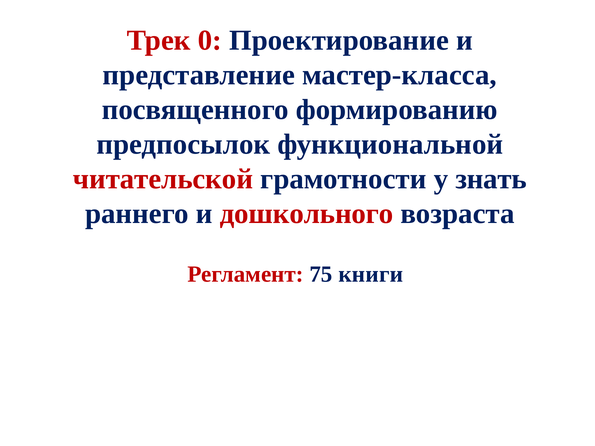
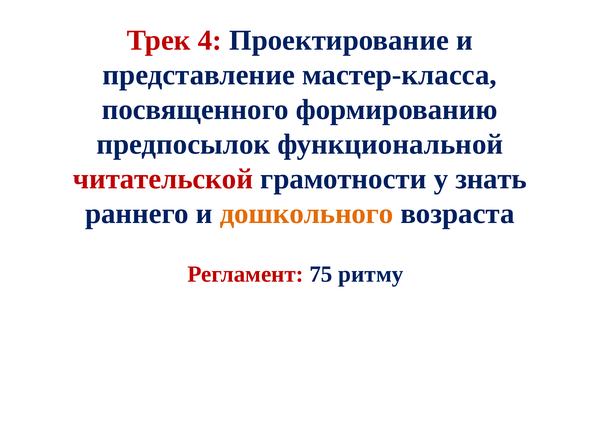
0: 0 -> 4 (210, 40)
дошкольного colour: red -> orange (307, 214)
книги: книги -> ритму (371, 274)
